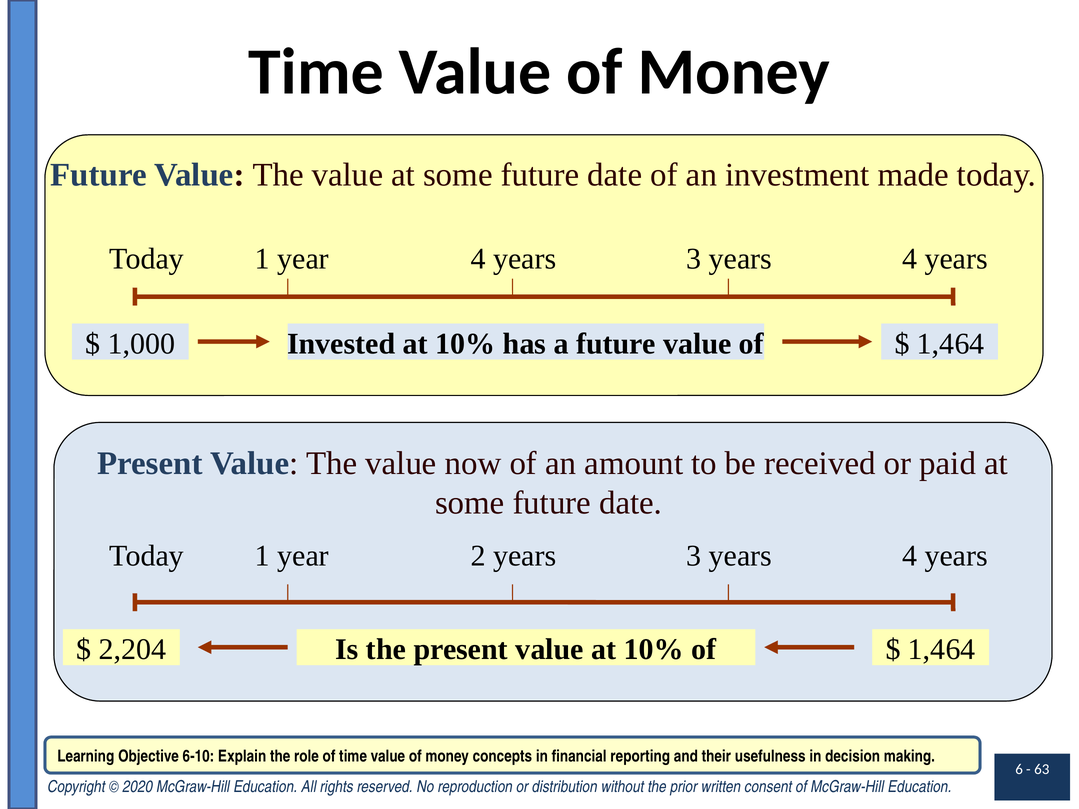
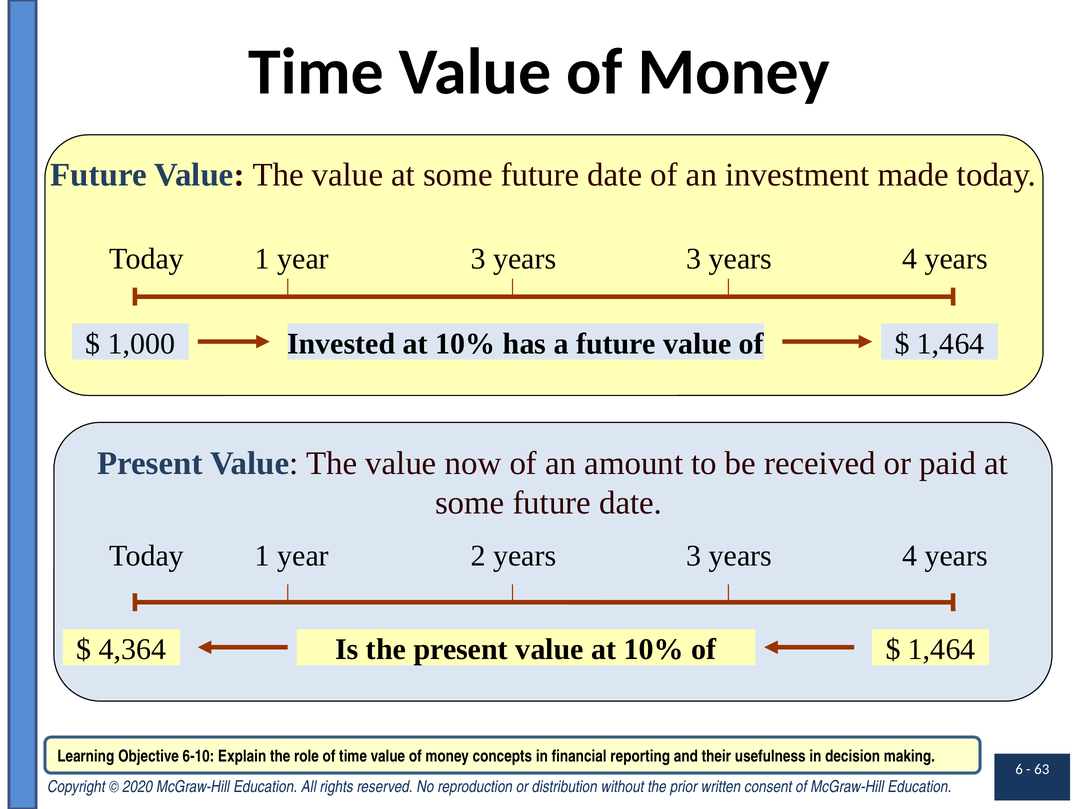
year 4: 4 -> 3 (478, 259)
2,204: 2,204 -> 4,364 (132, 650)
